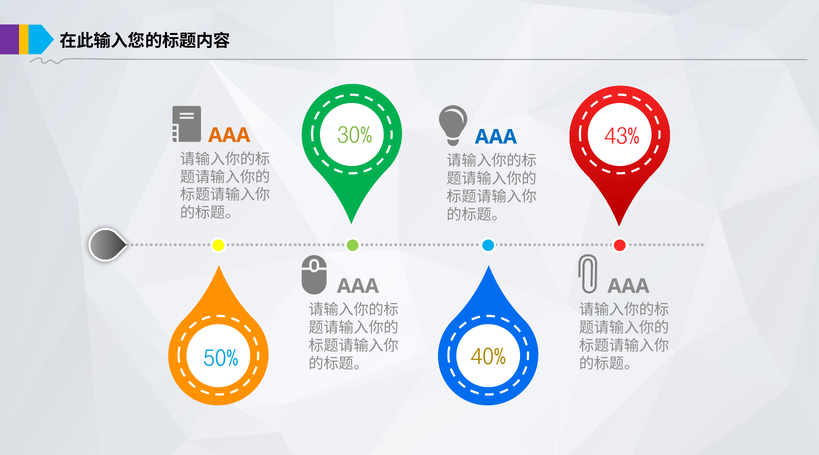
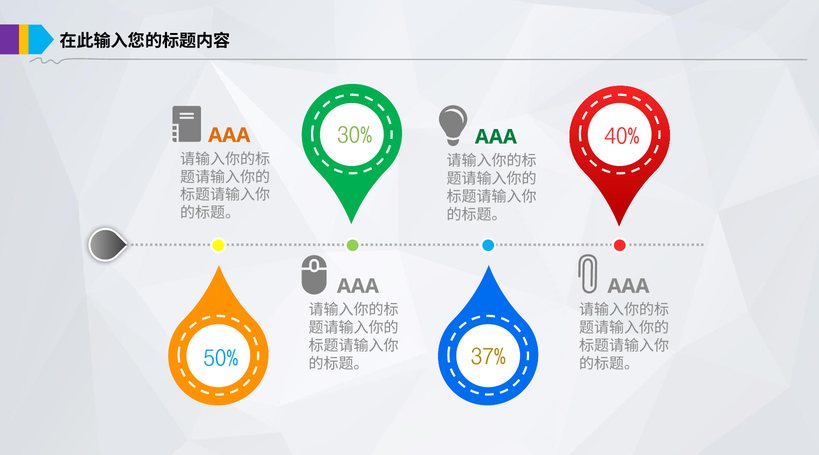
AAA colour: blue -> green (496, 137)
43%: 43% -> 40% (622, 137)
40%: 40% -> 37% (488, 357)
